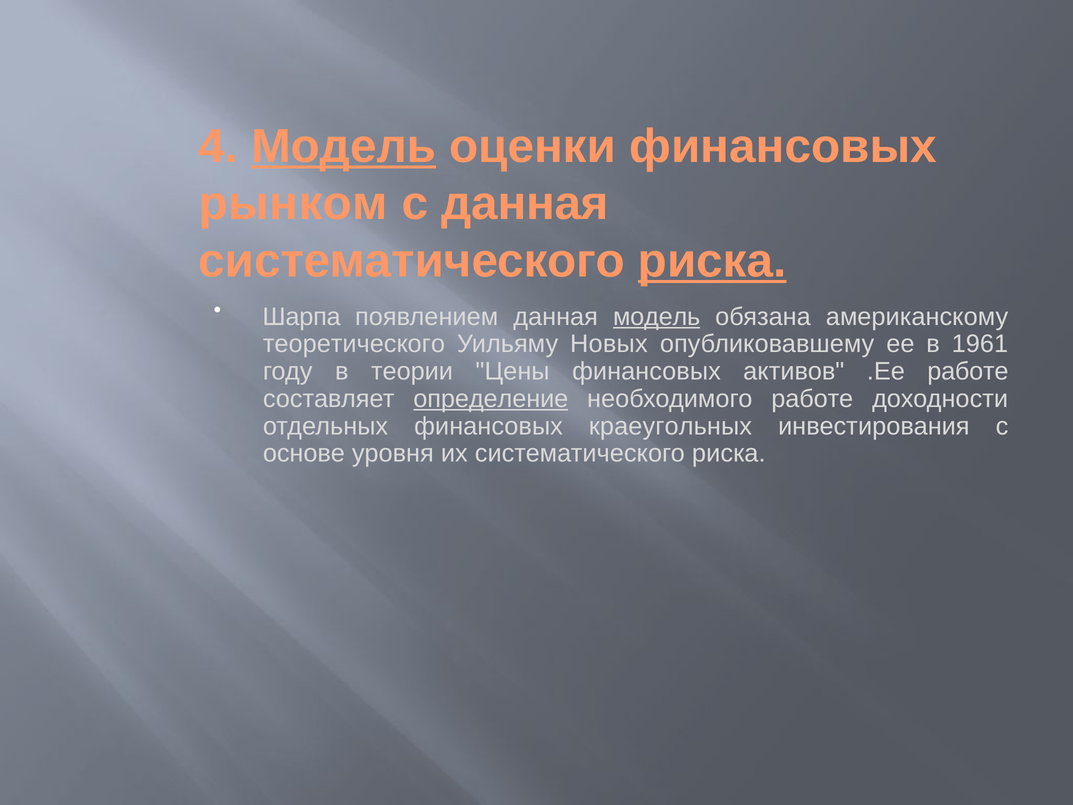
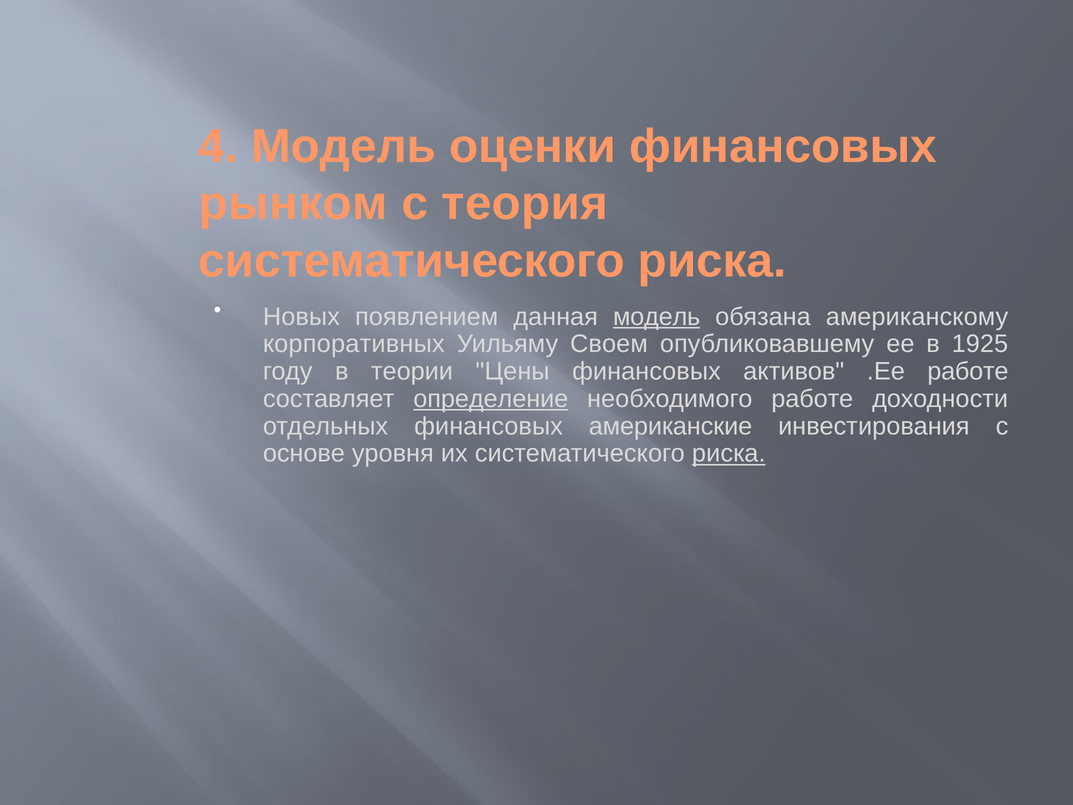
Модель underline: present -> none (344, 146)
с данная: данная -> теория (525, 204)
риска underline: present -> none (712, 261)
Шарпа: Шарпа -> Новых (301, 317)
теоретического: теоретического -> корпоративных (354, 344)
Новых: Новых -> Своем (609, 344)
1961: 1961 -> 1925 (980, 344)
краеугольных: краеугольных -> американские (671, 426)
риска underline: none -> present (729, 453)
